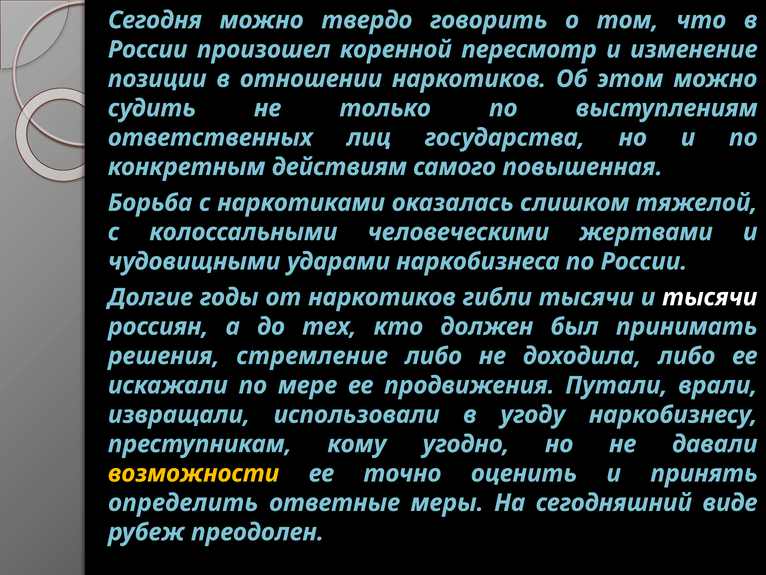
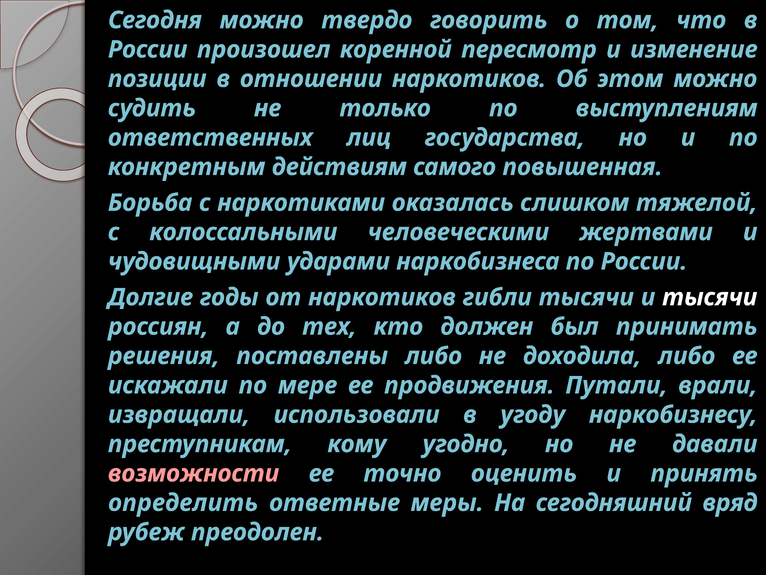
стремление: стремление -> поставлены (312, 356)
возможности colour: yellow -> pink (194, 473)
виде: виде -> вряд (730, 502)
